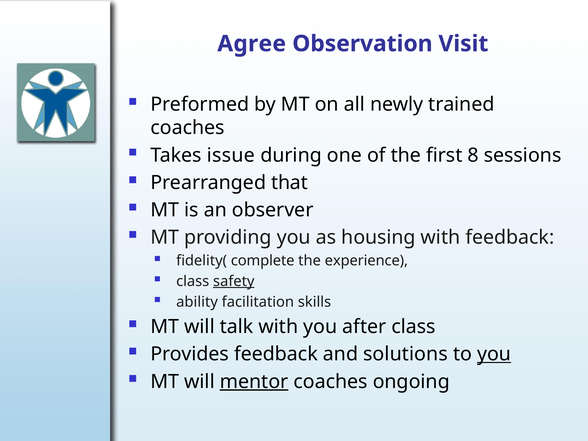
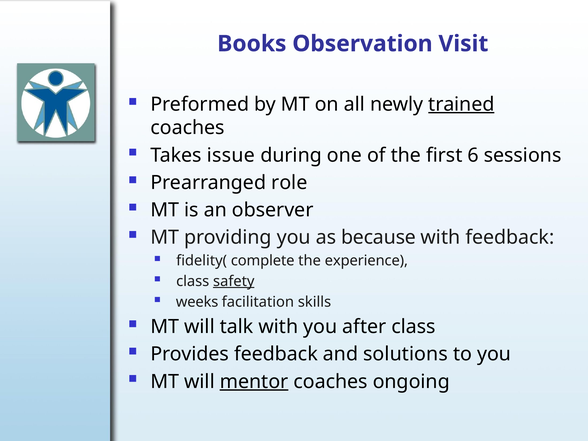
Agree: Agree -> Books (252, 44)
trained underline: none -> present (461, 104)
8: 8 -> 6 (473, 155)
that: that -> role (289, 183)
housing: housing -> because (379, 238)
ability: ability -> weeks (197, 302)
you underline: present -> none (494, 354)
